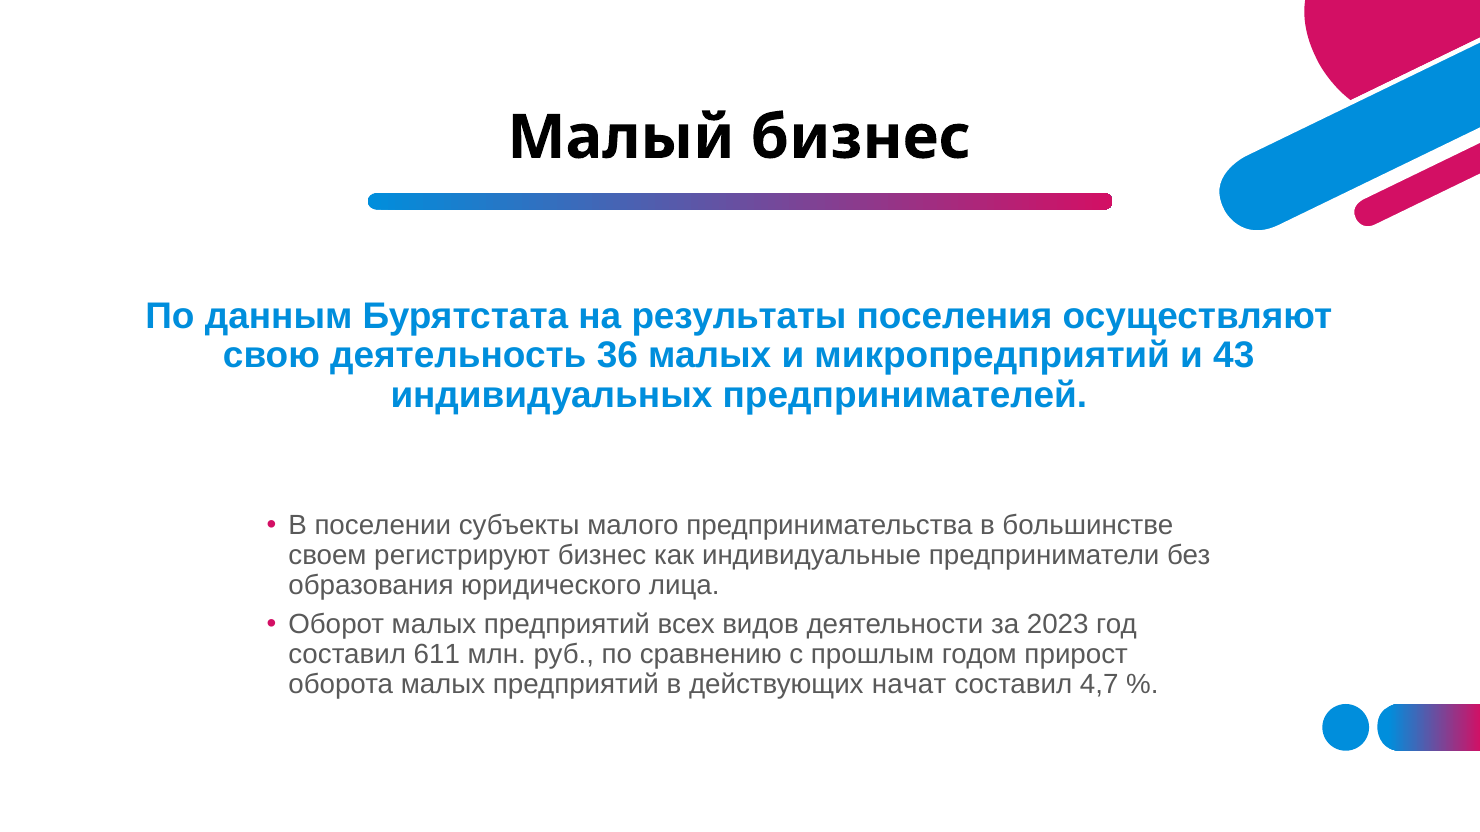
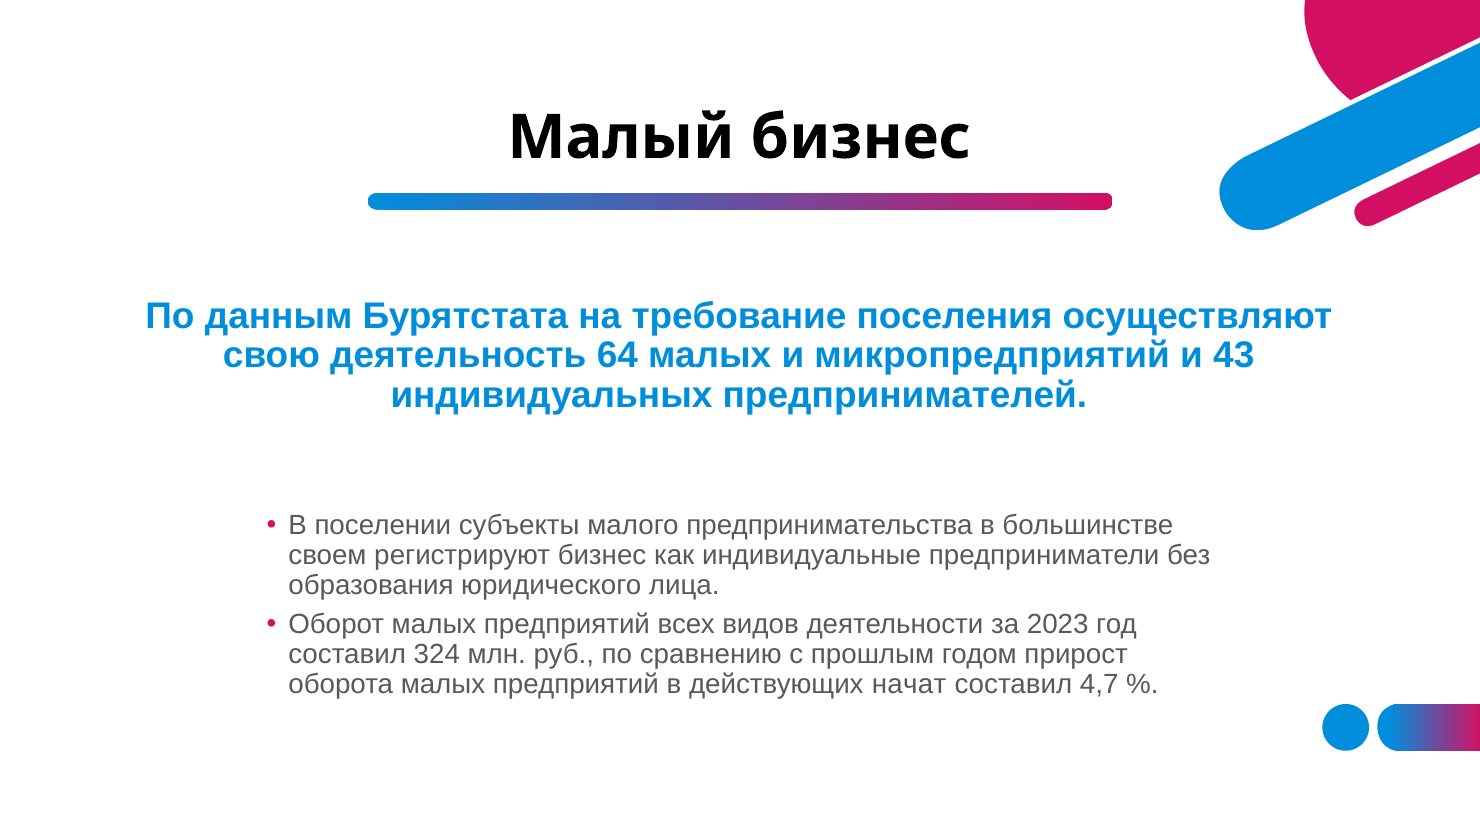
результаты: результаты -> требование (739, 316)
36: 36 -> 64 (617, 356)
611: 611 -> 324 (437, 655)
